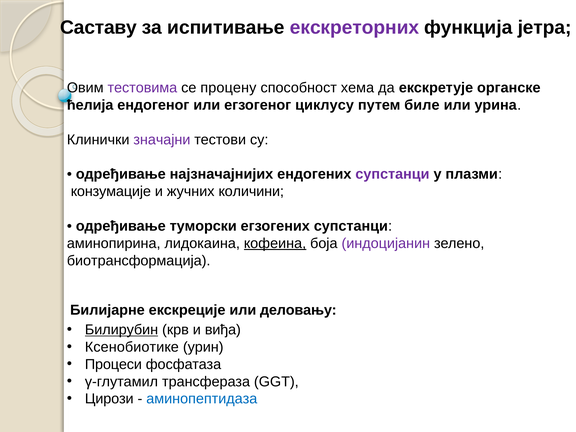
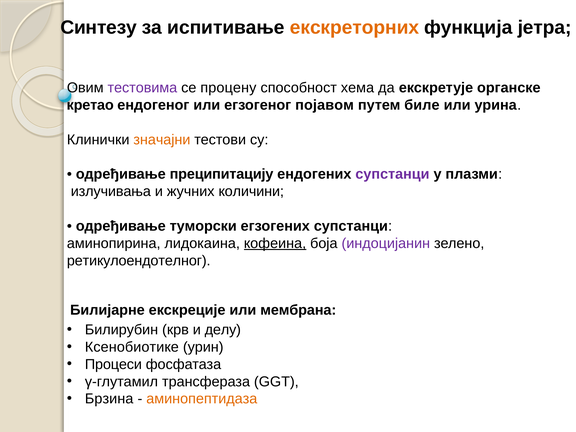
Саставу: Саставу -> Синтезу (99, 28)
екскреторних colour: purple -> orange (354, 28)
ћелија: ћелија -> кретао (90, 105)
циклусу: циклусу -> појавом (325, 105)
значајни colour: purple -> orange (162, 140)
најзначајнијих: најзначајнијих -> преципитацију (222, 174)
конзумације: конзумације -> излучивања (111, 192)
биотрансформација: биотрансформација -> ретикулоендотелног (139, 261)
деловању: деловању -> мембрана (298, 310)
Билирубин underline: present -> none (121, 330)
виђа: виђа -> делу (223, 330)
Цирози: Цирози -> Брзина (109, 399)
аминопептидаза colour: blue -> orange (202, 399)
